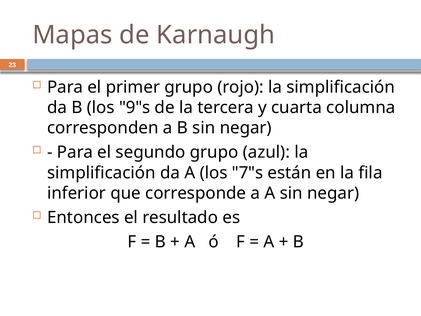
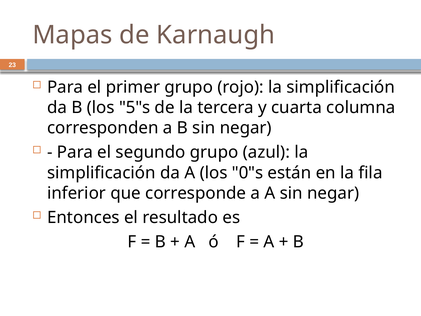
9"s: 9"s -> 5"s (135, 107)
7"s: 7"s -> 0"s (248, 173)
